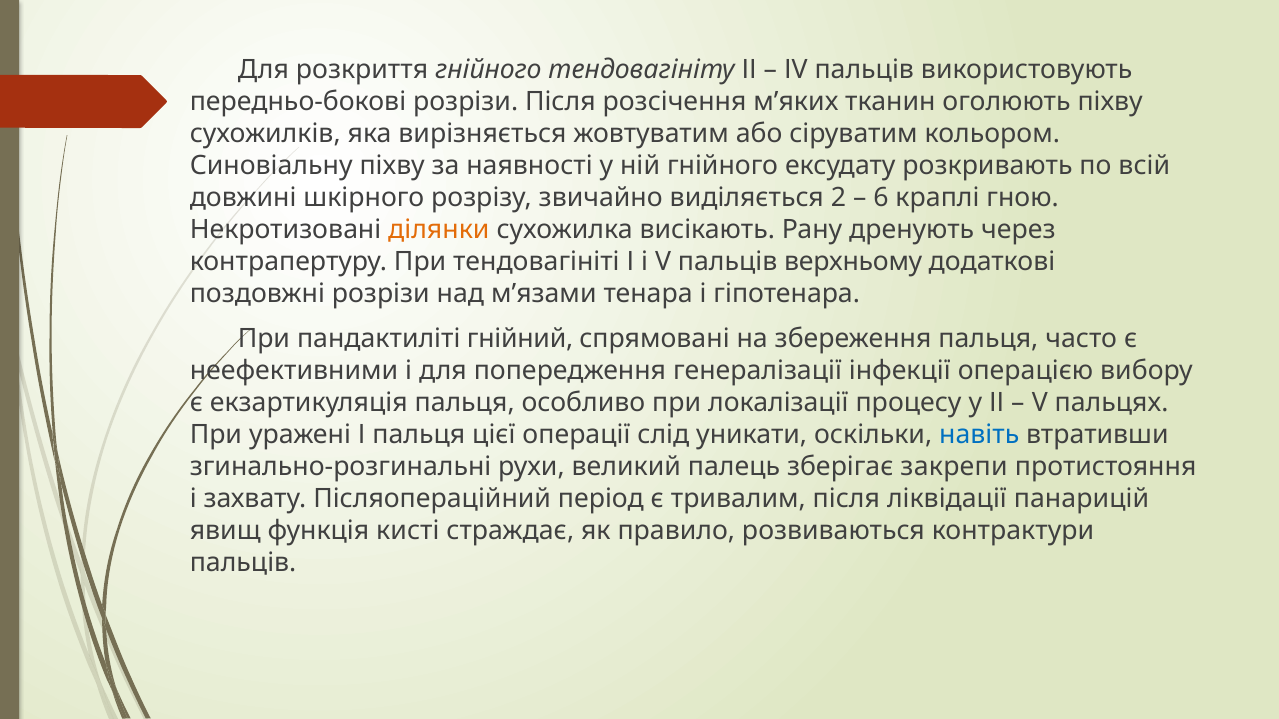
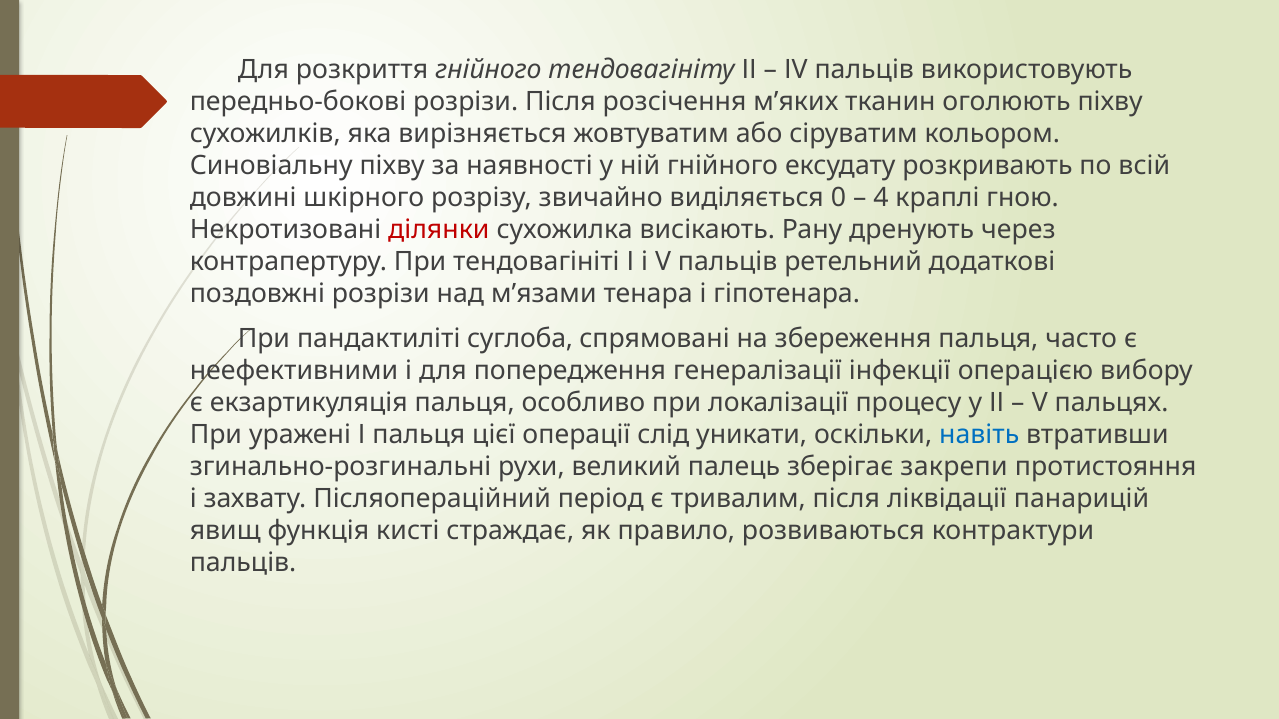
2: 2 -> 0 (838, 198)
6: 6 -> 4 (881, 198)
ділянки colour: orange -> red (439, 230)
верхньому: верхньому -> ретельний (853, 262)
гнійний: гнійний -> суглоба (520, 339)
